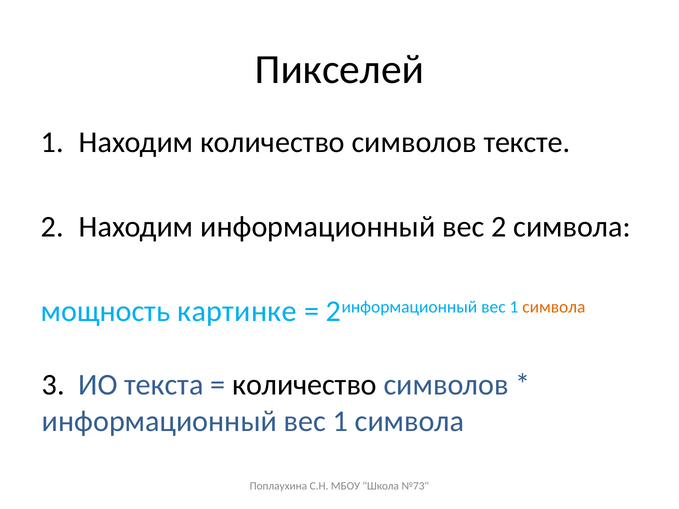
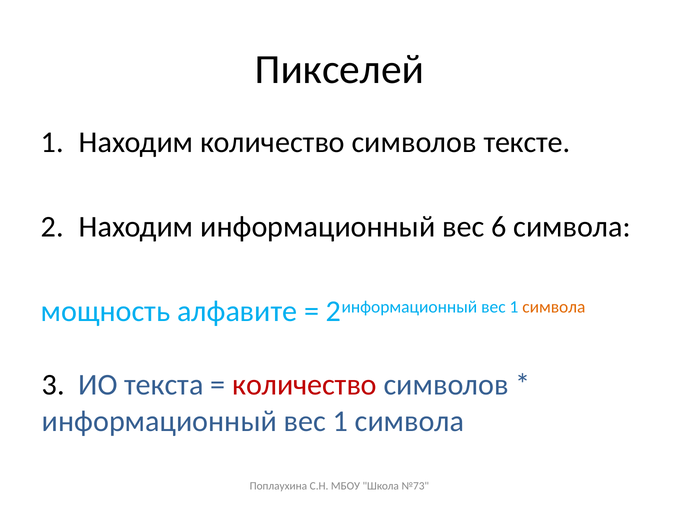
вес 2: 2 -> 6 (499, 227)
картинке: картинке -> алфавите (237, 312)
количество colour: black -> red (305, 385)
